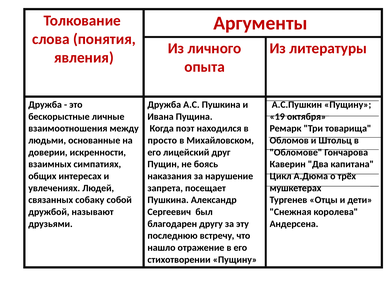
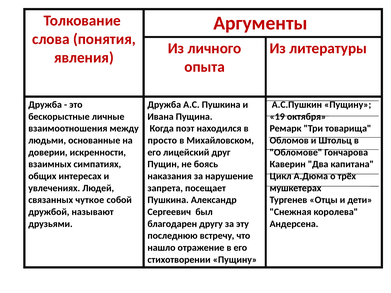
собаку: собаку -> чуткое (90, 200)
